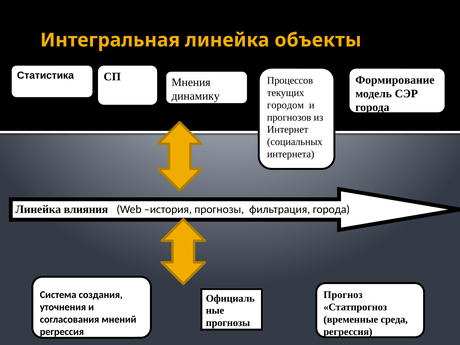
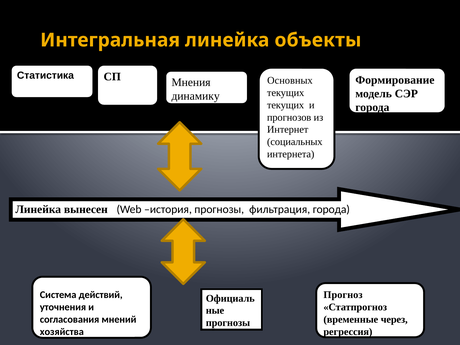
Процессов: Процессов -> Основных (290, 81)
городом: городом -> текущих (286, 105)
влияния: влияния -> вынесен (86, 209)
создания: создания -> действий (101, 295)
среда: среда -> через (394, 319)
регрессия: регрессия -> хозяйства (62, 332)
